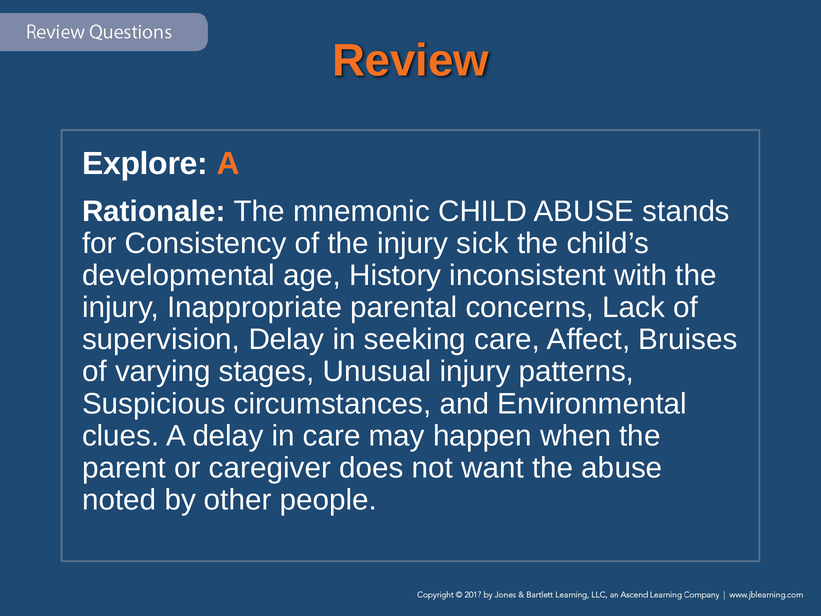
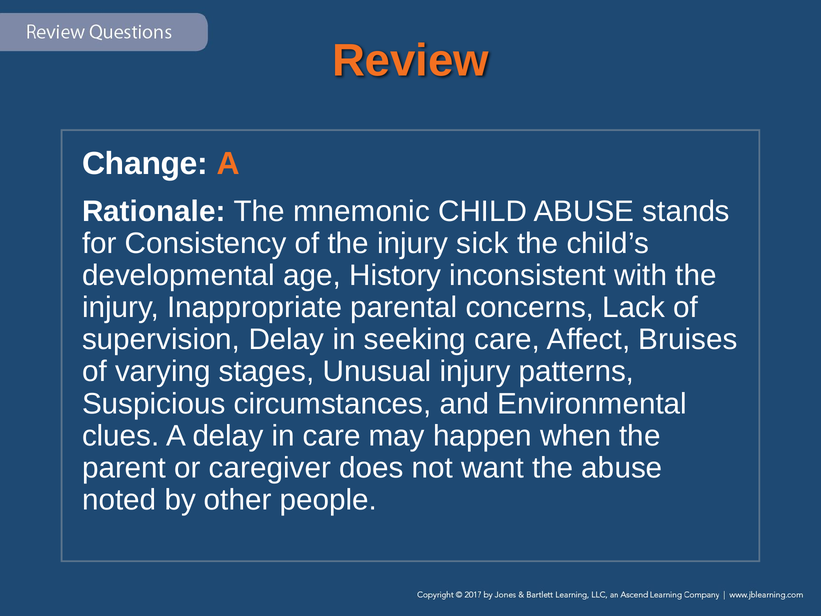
Explore: Explore -> Change (145, 163)
